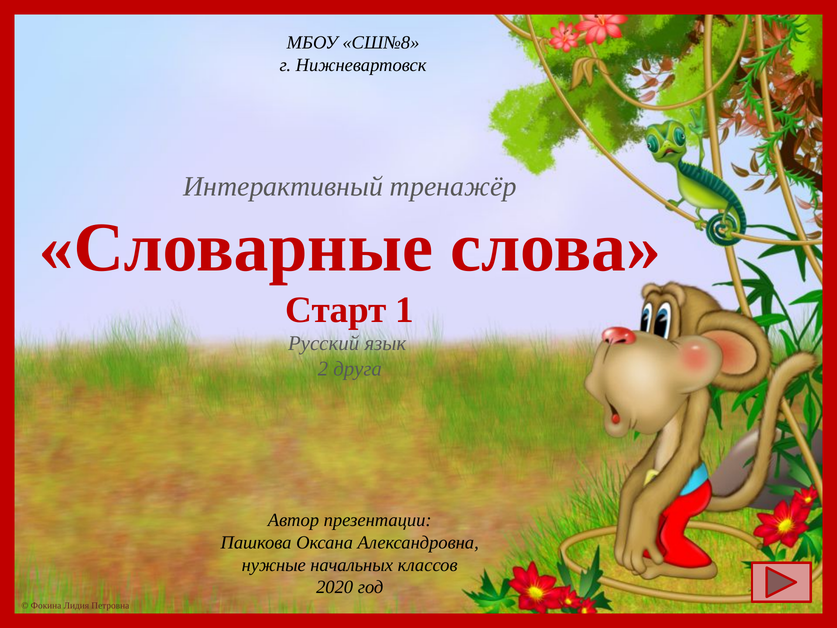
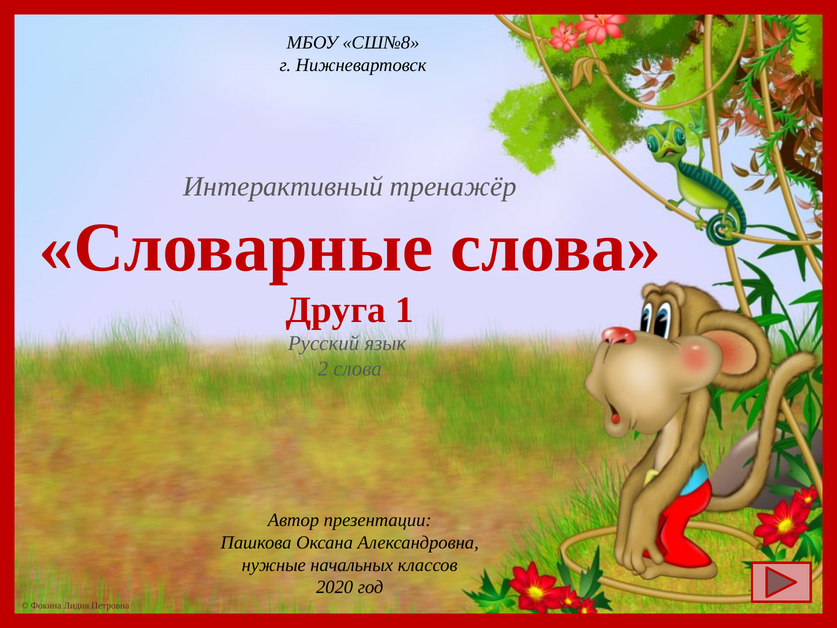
Старт: Старт -> Друга (336, 310)
2 друга: друга -> слова (358, 369)
